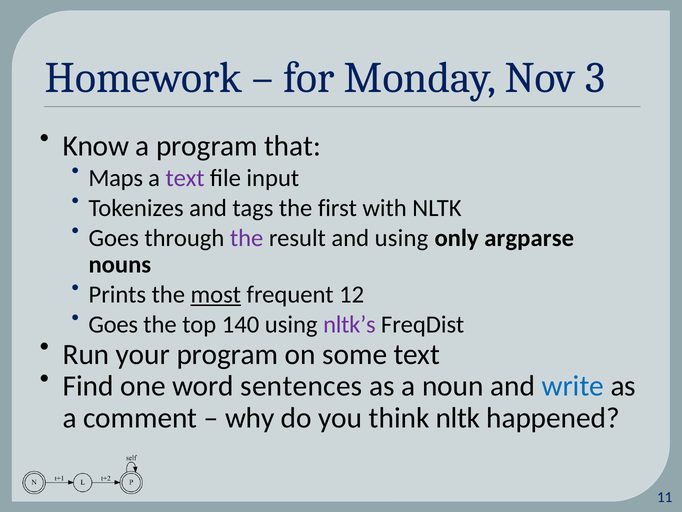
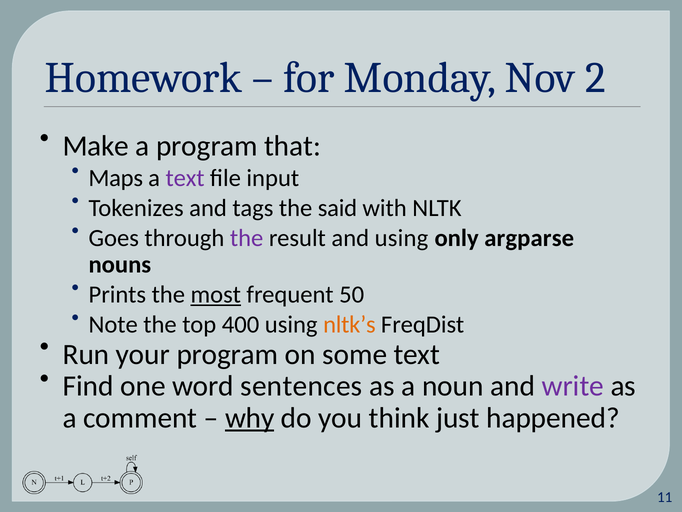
3: 3 -> 2 (595, 78)
Know: Know -> Make (96, 146)
first: first -> said (337, 208)
12: 12 -> 50 (352, 294)
Goes: Goes -> Note (113, 324)
140: 140 -> 400 (241, 324)
nltk’s colour: purple -> orange (349, 324)
write colour: blue -> purple (573, 386)
why underline: none -> present (250, 417)
think nltk: nltk -> just (458, 417)
